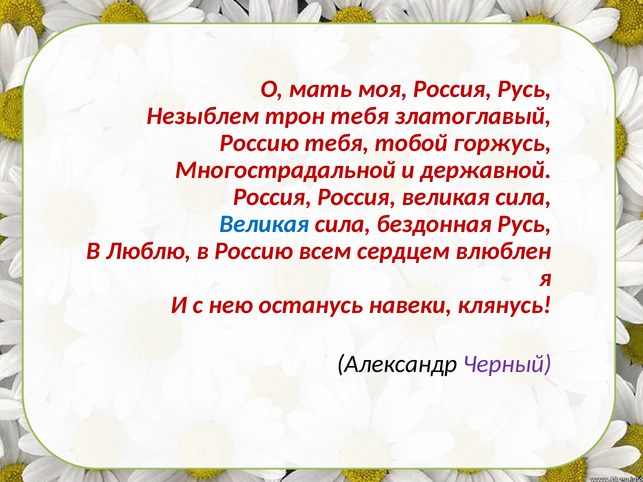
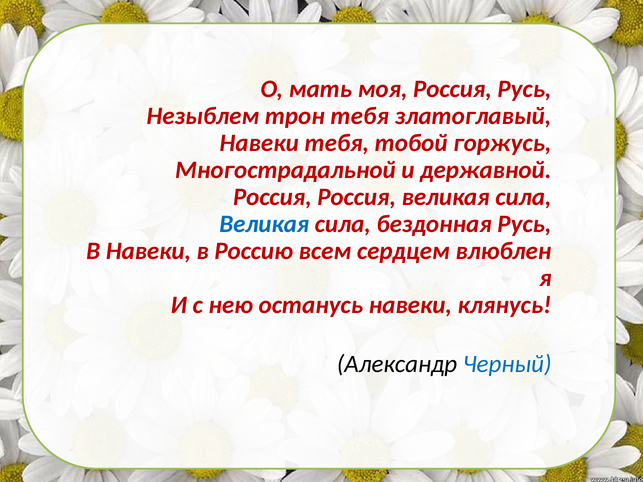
Россию: Россию -> Навеки (259, 143)
В Люблю: Люблю -> Навеки (148, 251)
Черный colour: purple -> blue (507, 364)
